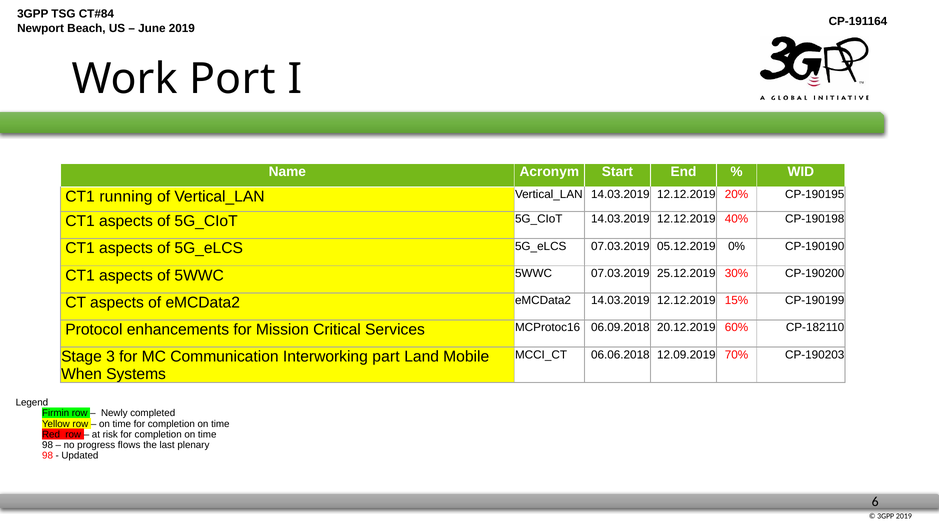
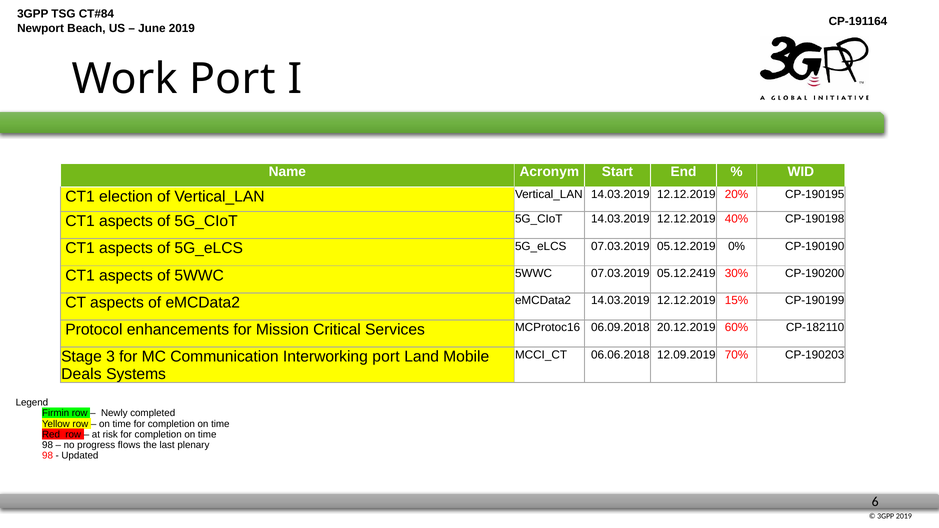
running: running -> election (126, 197)
25.12.2019: 25.12.2019 -> 05.12.2419 (686, 273)
Interworking part: part -> port (386, 357)
When: When -> Deals (81, 374)
